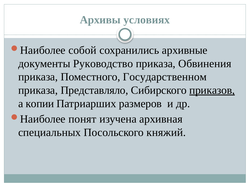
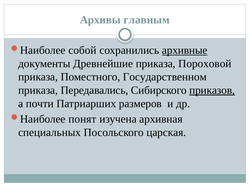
условиях: условиях -> главным (147, 20)
архивные underline: none -> present (185, 50)
Руководство: Руководство -> Древнейшие (103, 64)
Обвинения: Обвинения -> Пороховой (205, 64)
Представляло: Представляло -> Передавались (94, 90)
копии: копии -> почти (40, 104)
княжий: княжий -> царская (166, 133)
